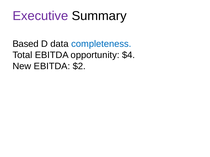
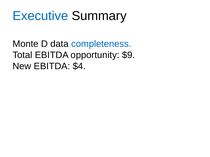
Executive colour: purple -> blue (40, 16)
Based: Based -> Monte (26, 44)
$4: $4 -> $9 (129, 55)
$2: $2 -> $4 (79, 66)
